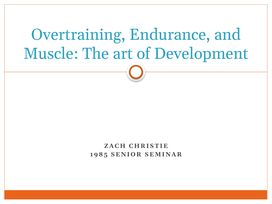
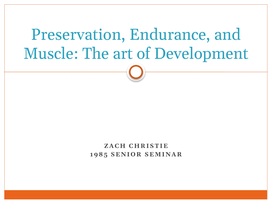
Overtraining: Overtraining -> Preservation (78, 35)
